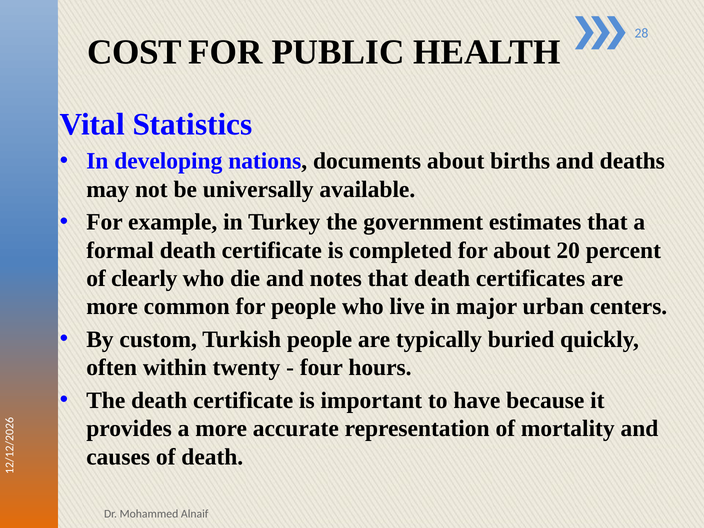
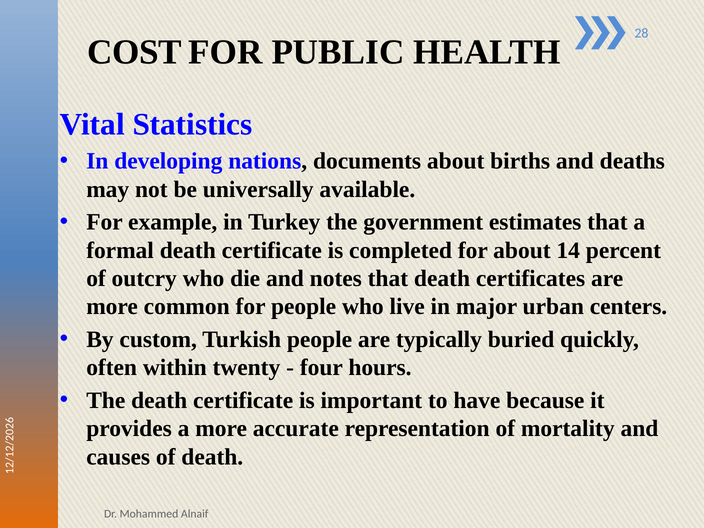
20: 20 -> 14 (568, 250)
clearly: clearly -> outcry (144, 279)
